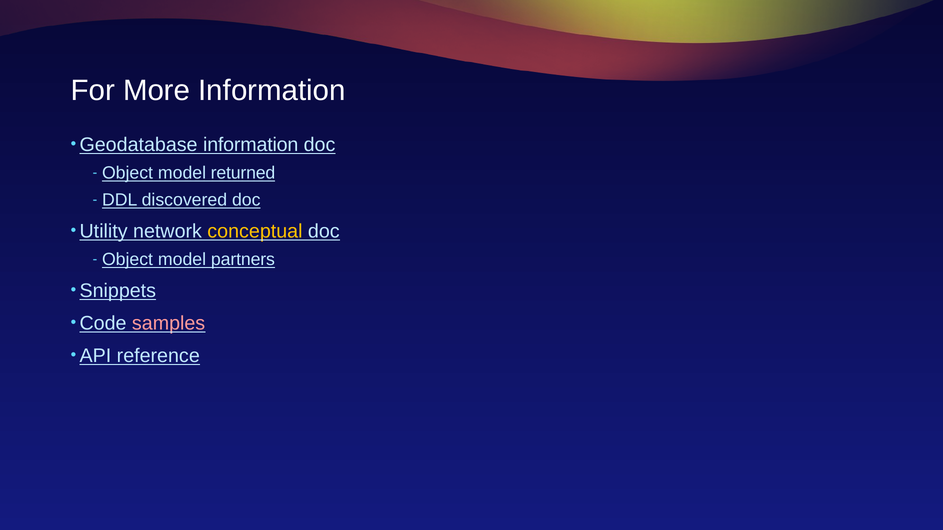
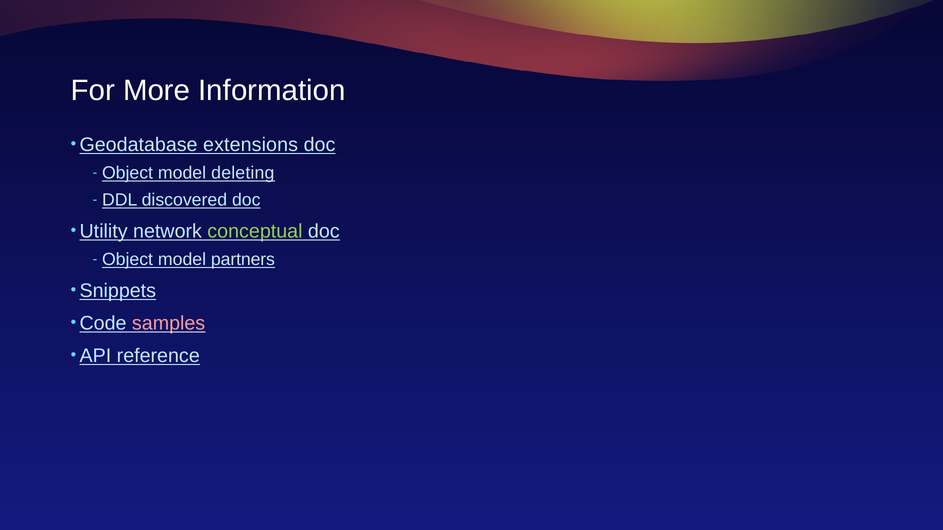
Geodatabase information: information -> extensions (251, 145)
returned: returned -> deleting (243, 173)
conceptual colour: yellow -> light green (255, 232)
